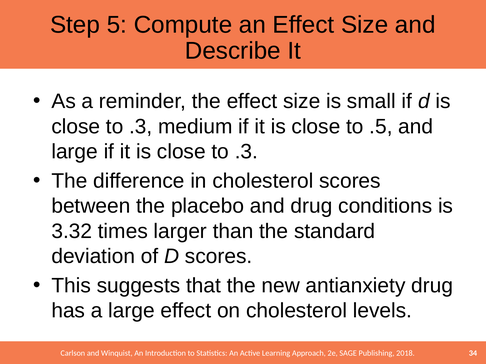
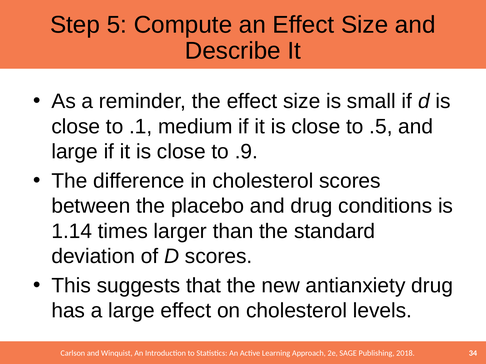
.3: .3 -> .1 (141, 127)
.3: .3 -> .9 (246, 152)
3.32: 3.32 -> 1.14 (72, 231)
